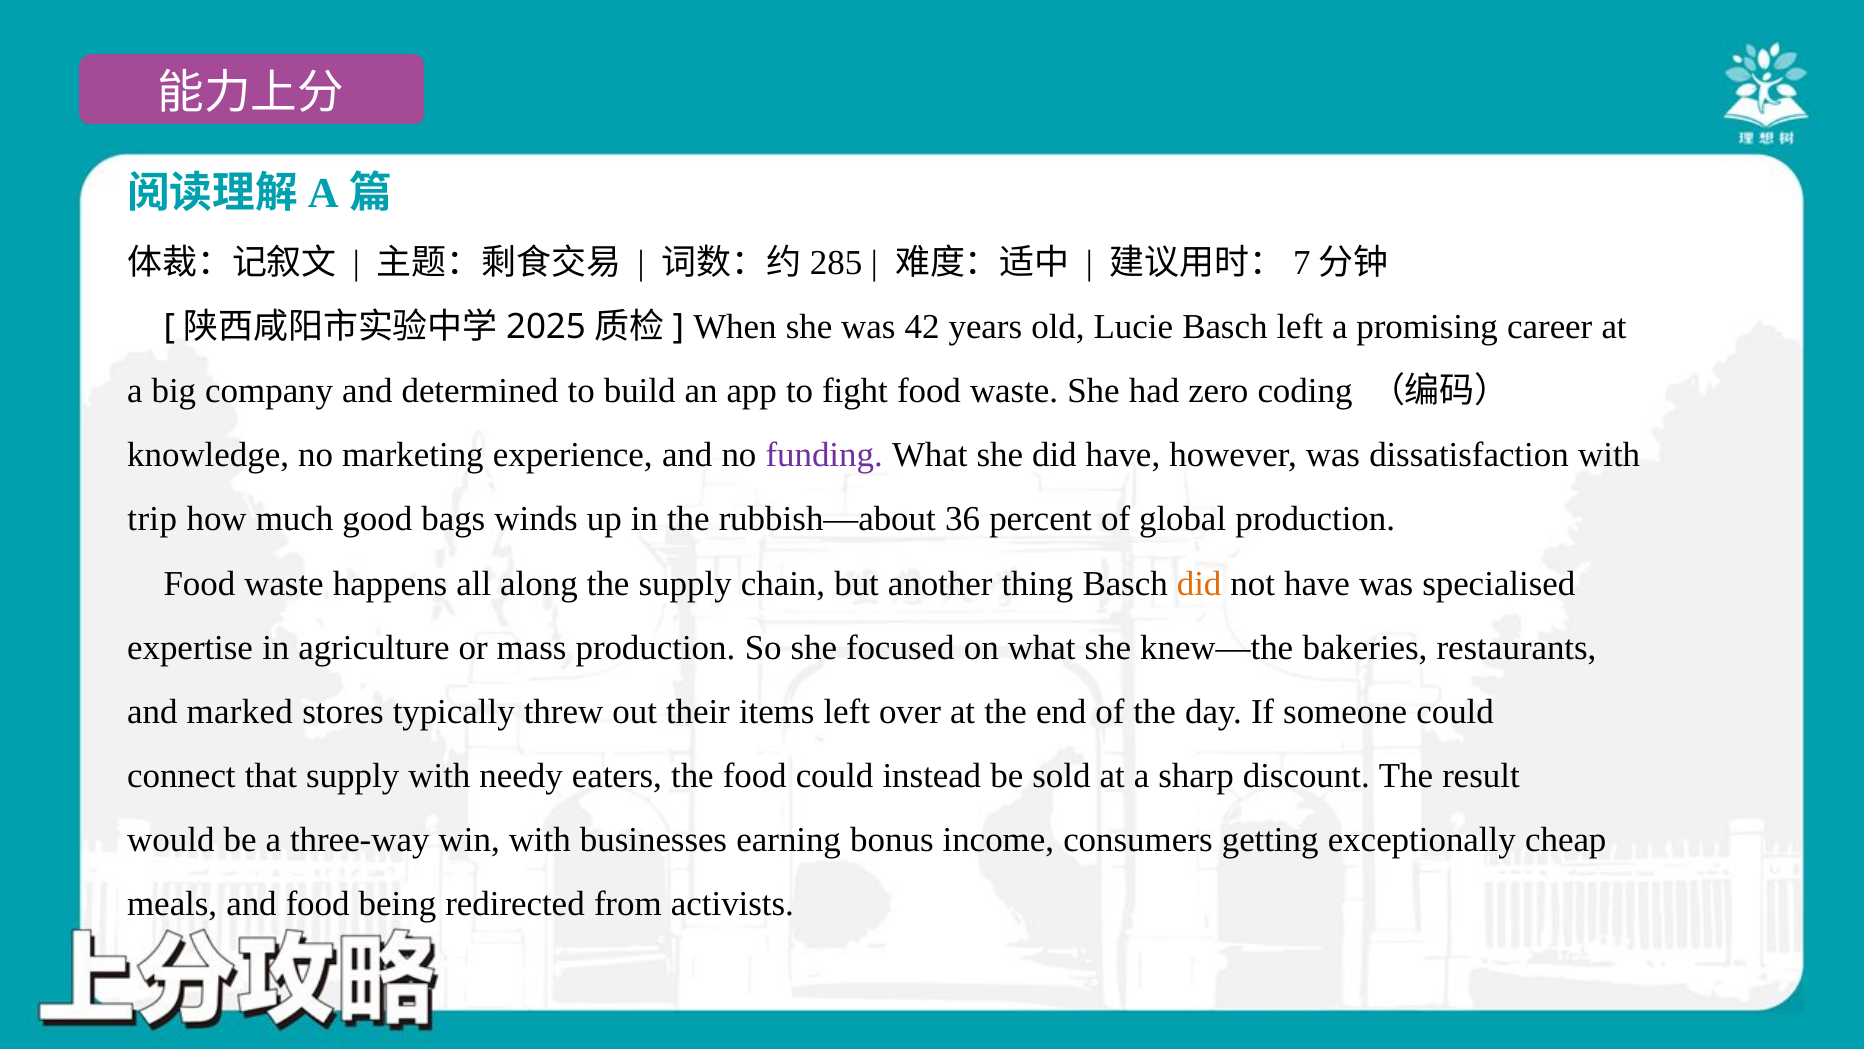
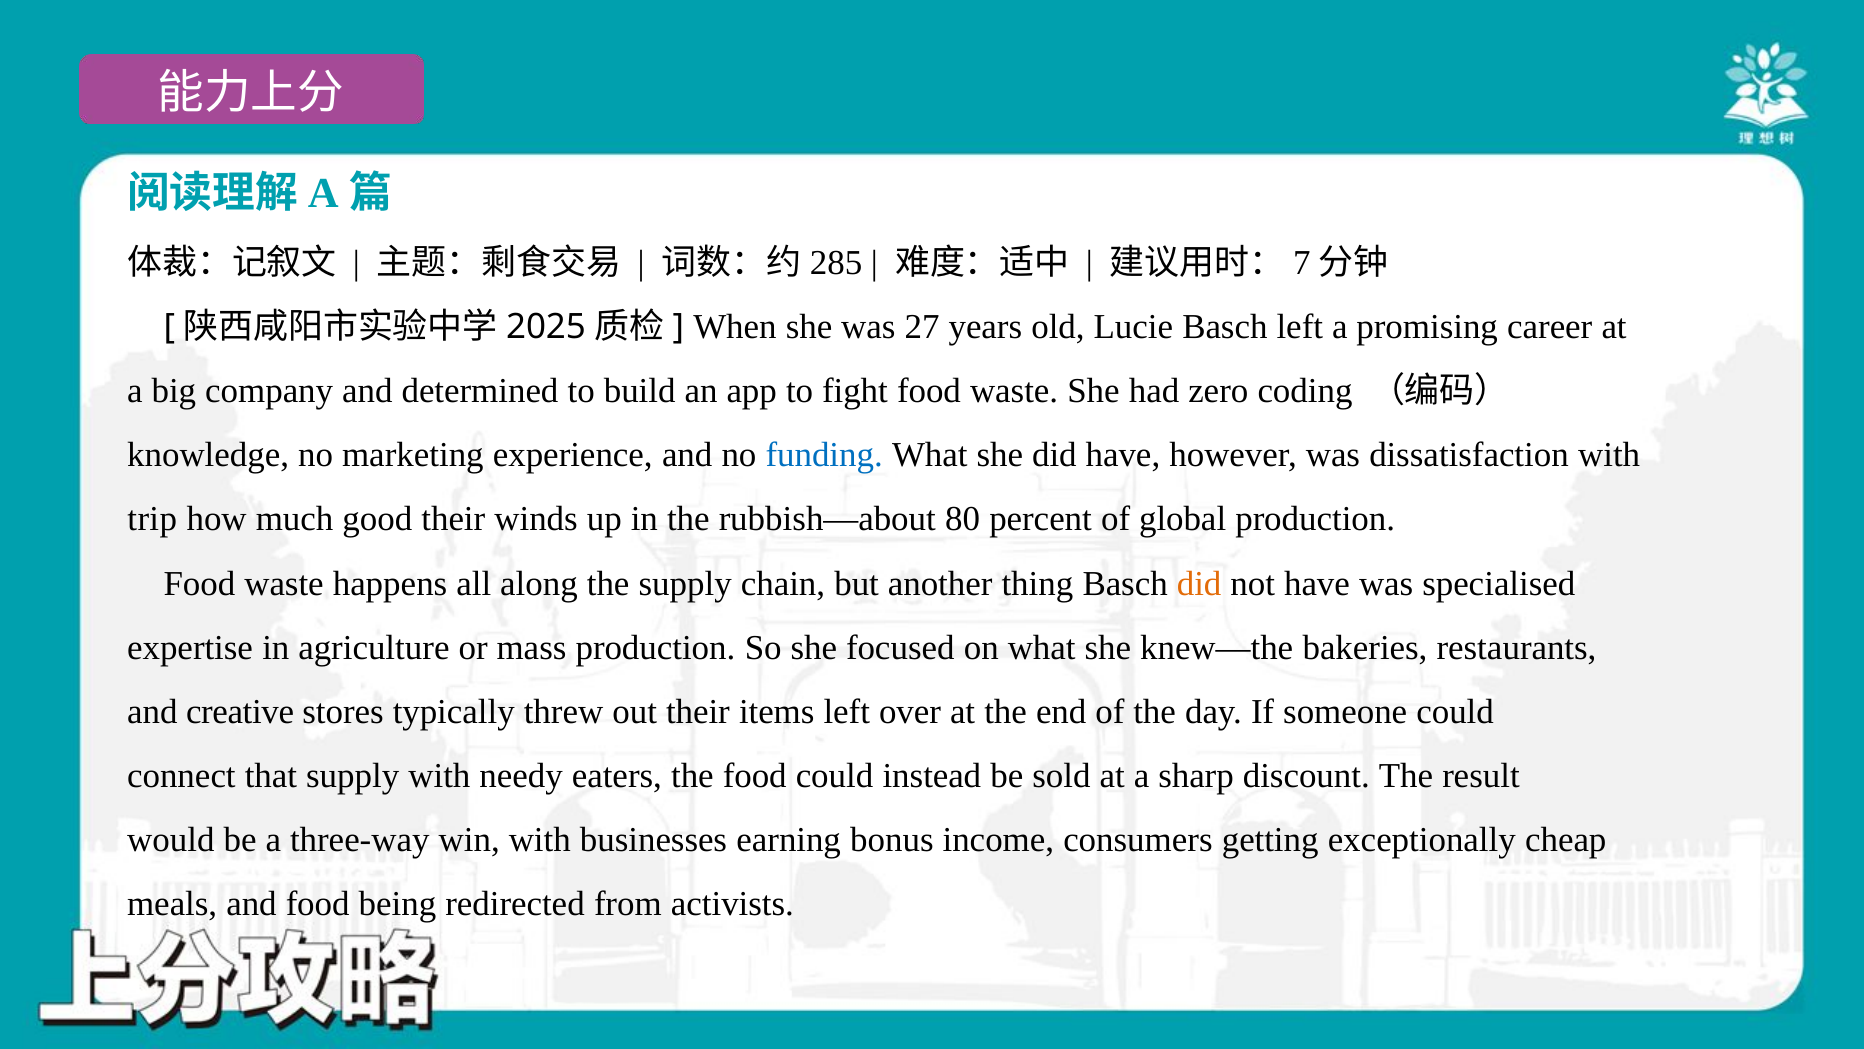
42: 42 -> 27 (922, 327)
funding colour: purple -> blue (824, 455)
good bags: bags -> their (453, 519)
36: 36 -> 80 (963, 519)
marked: marked -> creative (240, 711)
